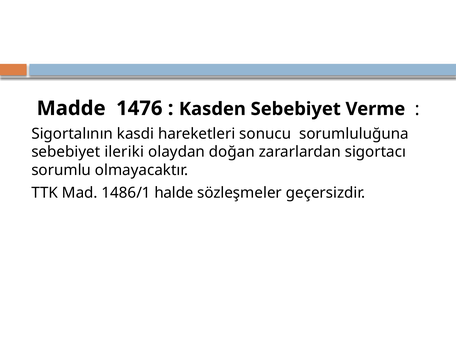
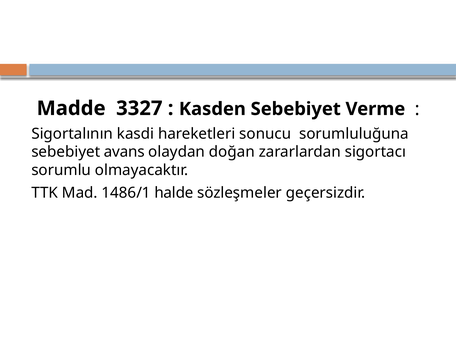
1476: 1476 -> 3327 (139, 108)
ileriki: ileriki -> avans (124, 152)
